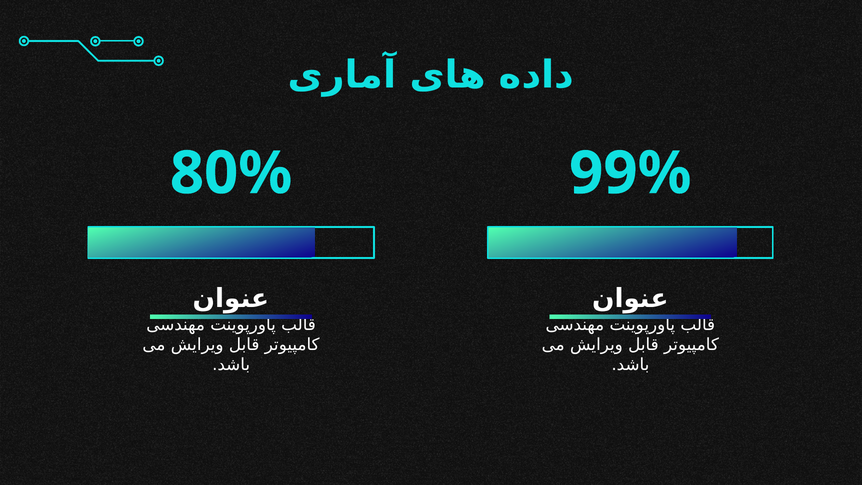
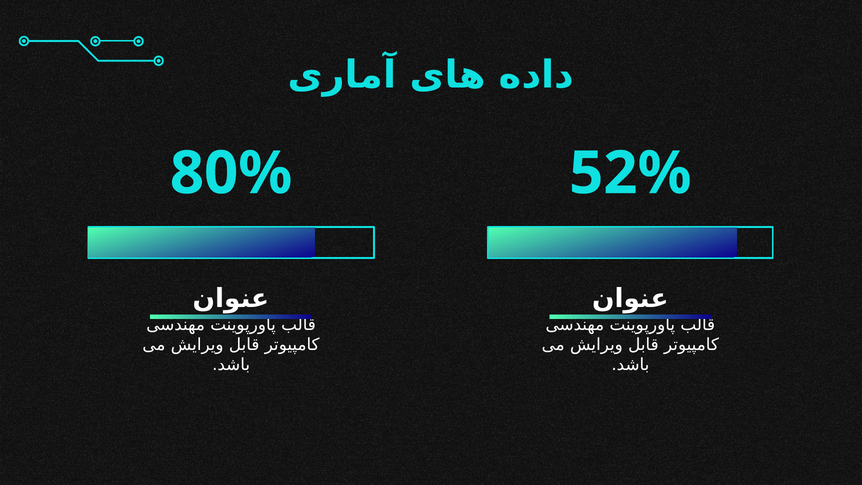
99%: 99% -> 52% (630, 173)
